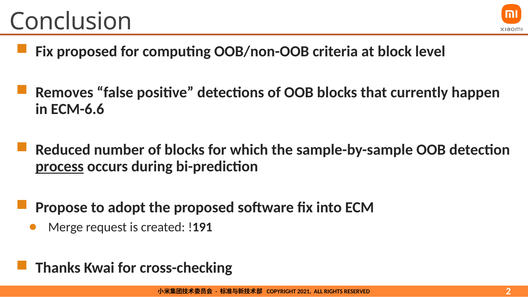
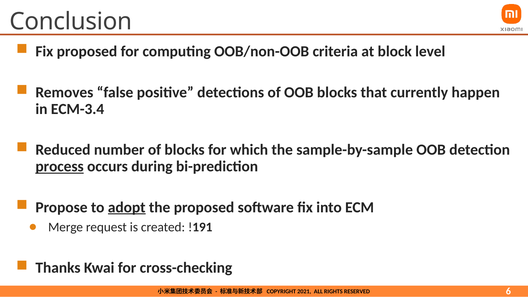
ECM-6.6: ECM-6.6 -> ECM-3.4 (78, 109)
adopt underline: none -> present (127, 207)
2: 2 -> 6 (508, 291)
